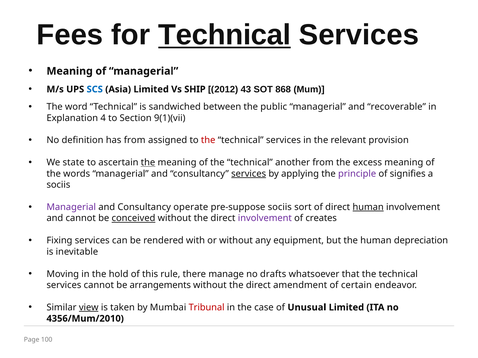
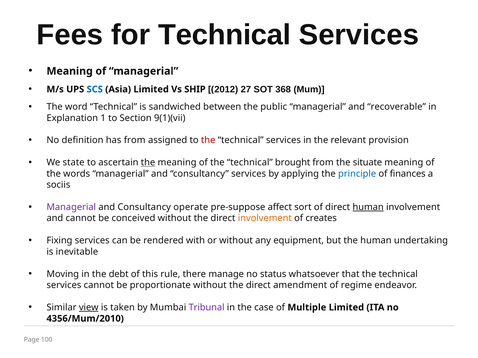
Technical underline: present -> none (225, 35)
43: 43 -> 27 (246, 89)
868: 868 -> 368 (283, 89)
4: 4 -> 1 (103, 118)
another: another -> brought (293, 163)
excess: excess -> situate (367, 163)
services underline: present -> none (249, 174)
principle colour: purple -> blue (357, 174)
signifies: signifies -> finances (408, 174)
pre-suppose sociis: sociis -> affect (280, 207)
conceived underline: present -> none (133, 219)
involvement colour: purple -> orange (265, 219)
depreciation: depreciation -> undertaking (421, 241)
hold: hold -> debt (119, 274)
drafts: drafts -> status (273, 274)
arrangements: arrangements -> proportionate (160, 286)
certain: certain -> regime (356, 286)
Tribunal colour: red -> purple (207, 308)
Unusual: Unusual -> Multiple (307, 308)
